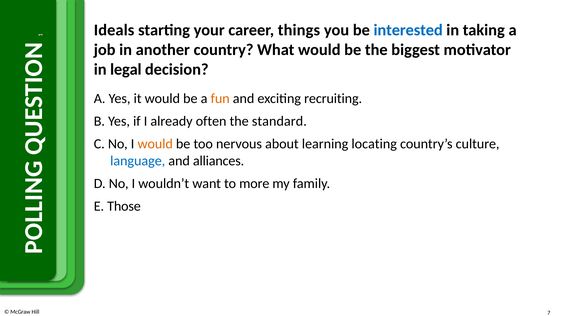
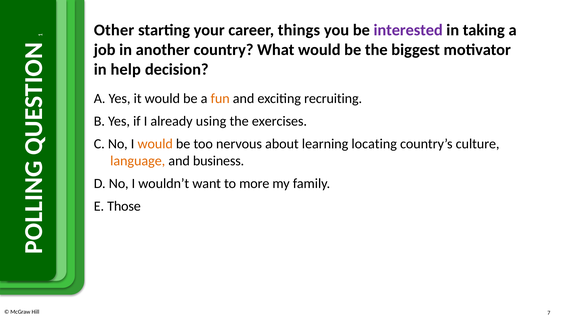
Ideals: Ideals -> Other (114, 30)
interested colour: blue -> purple (408, 30)
legal: legal -> help (126, 69)
often: often -> using (211, 121)
standard: standard -> exercises (279, 121)
language colour: blue -> orange (138, 161)
alliances: alliances -> business (219, 161)
